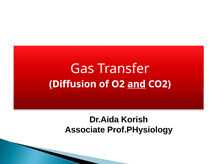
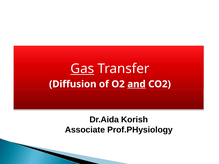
Gas underline: none -> present (82, 69)
